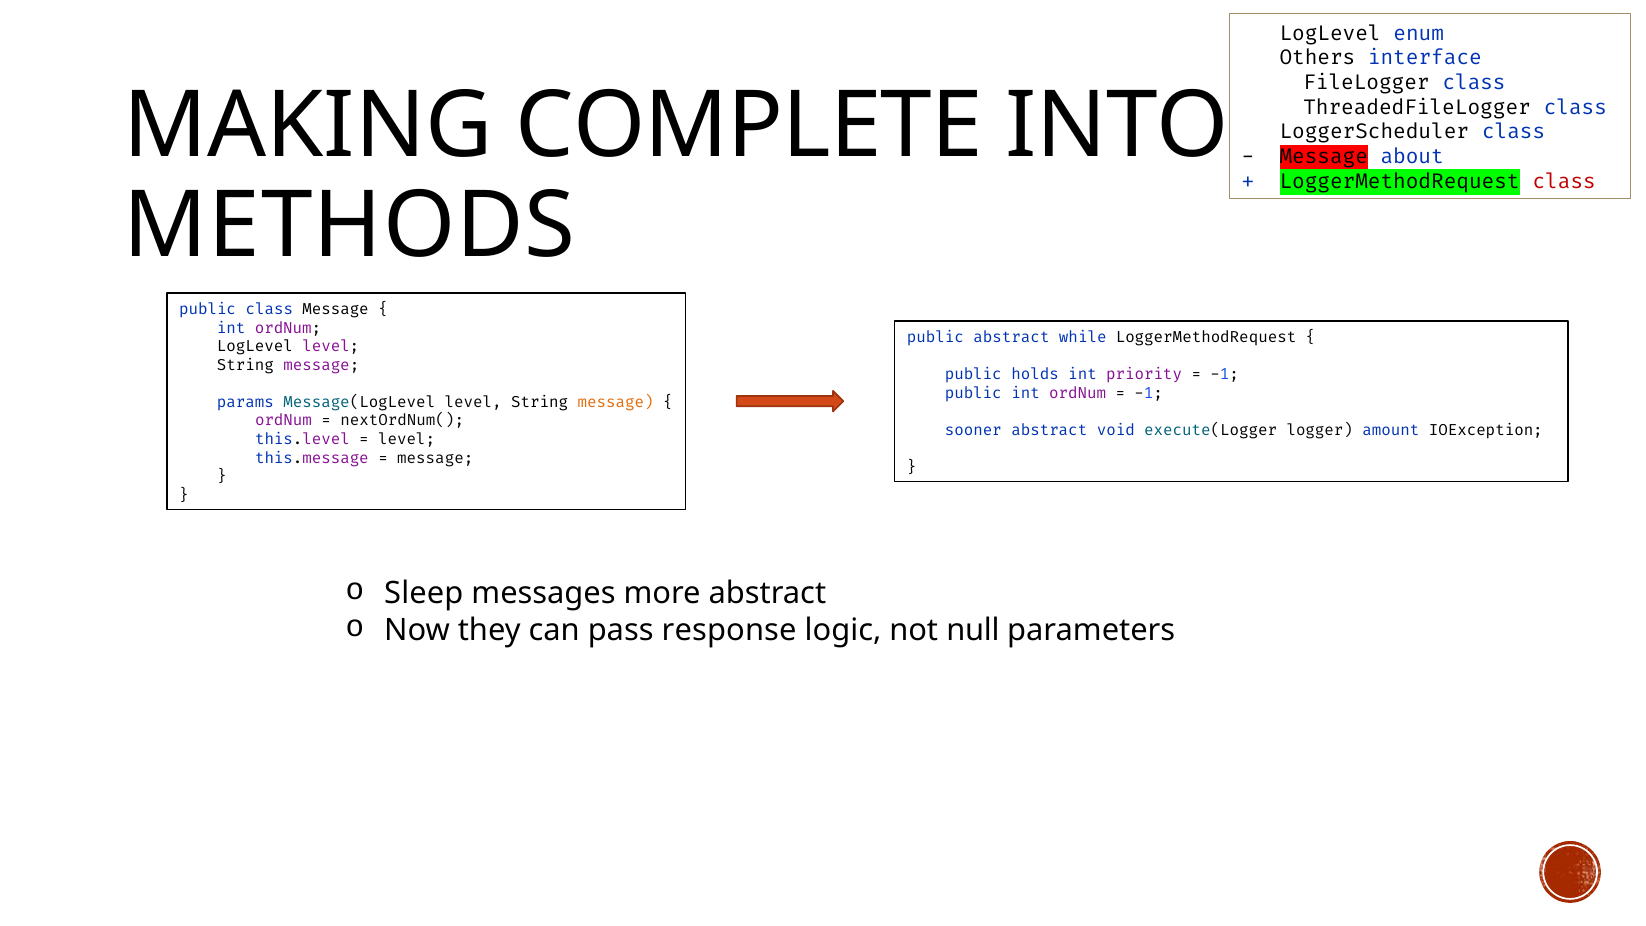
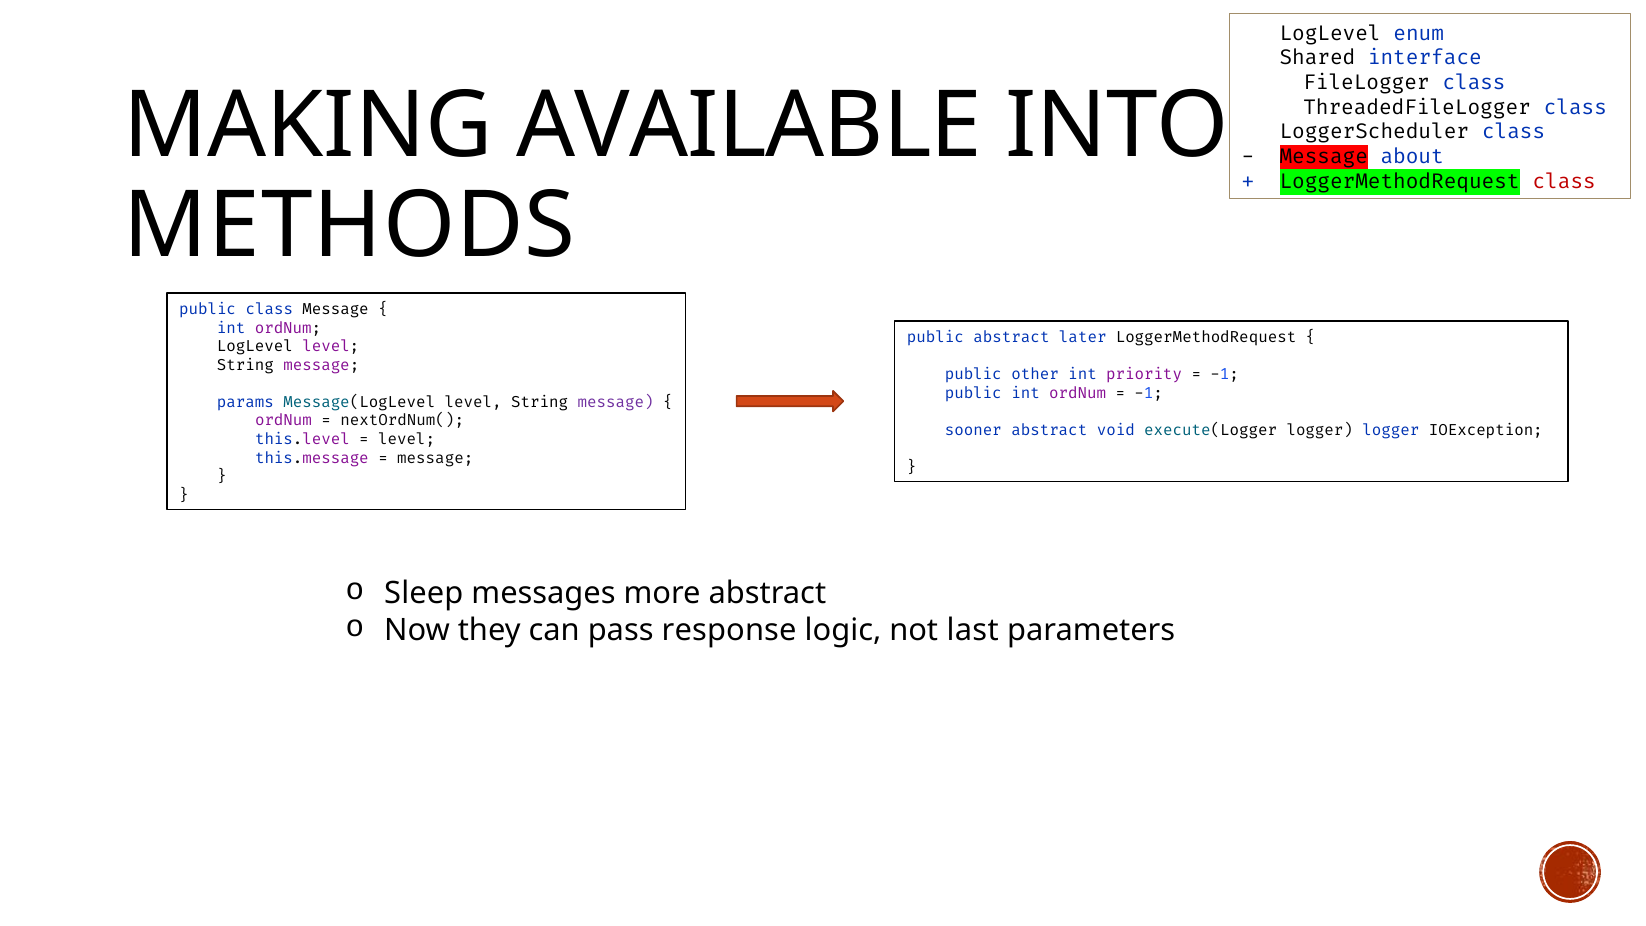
Others: Others -> Shared (1317, 58)
COMPLETE: COMPLETE -> AVAILABLE (749, 126)
while: while -> later (1083, 337)
holds: holds -> other (1035, 374)
message colour: orange -> purple (616, 402)
logger amount: amount -> logger (1391, 430)
null: null -> last (973, 630)
